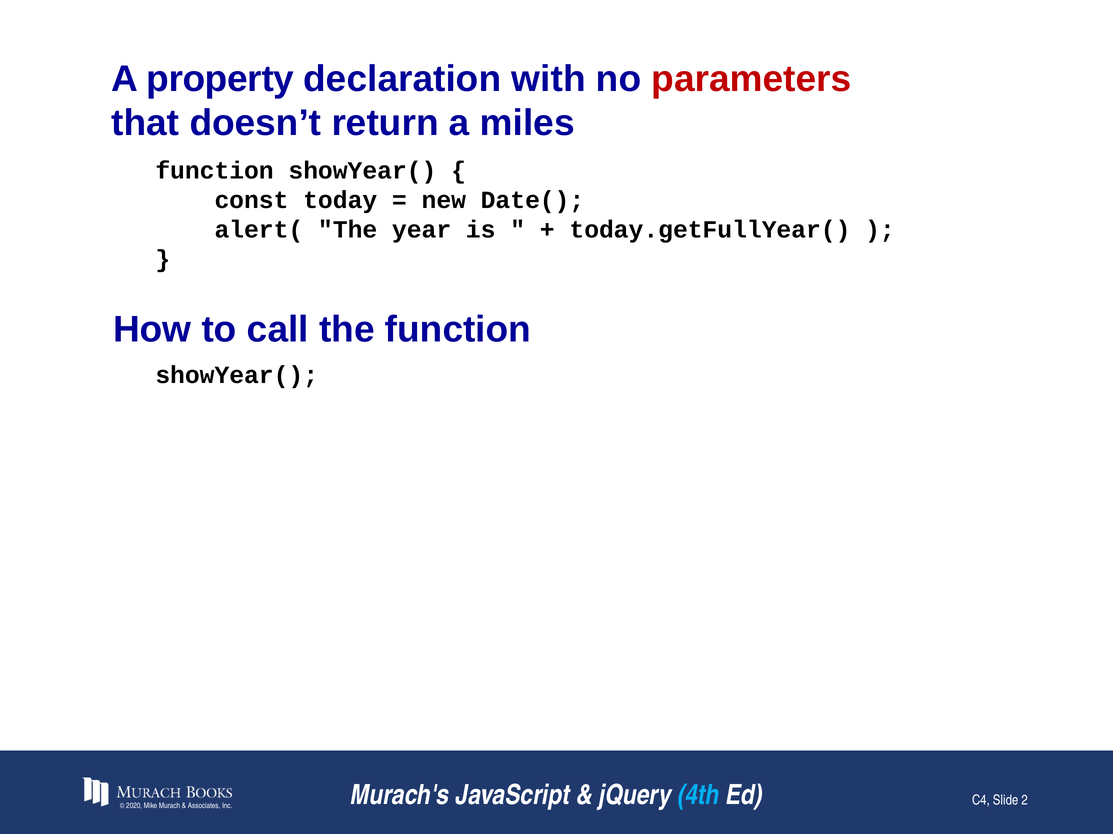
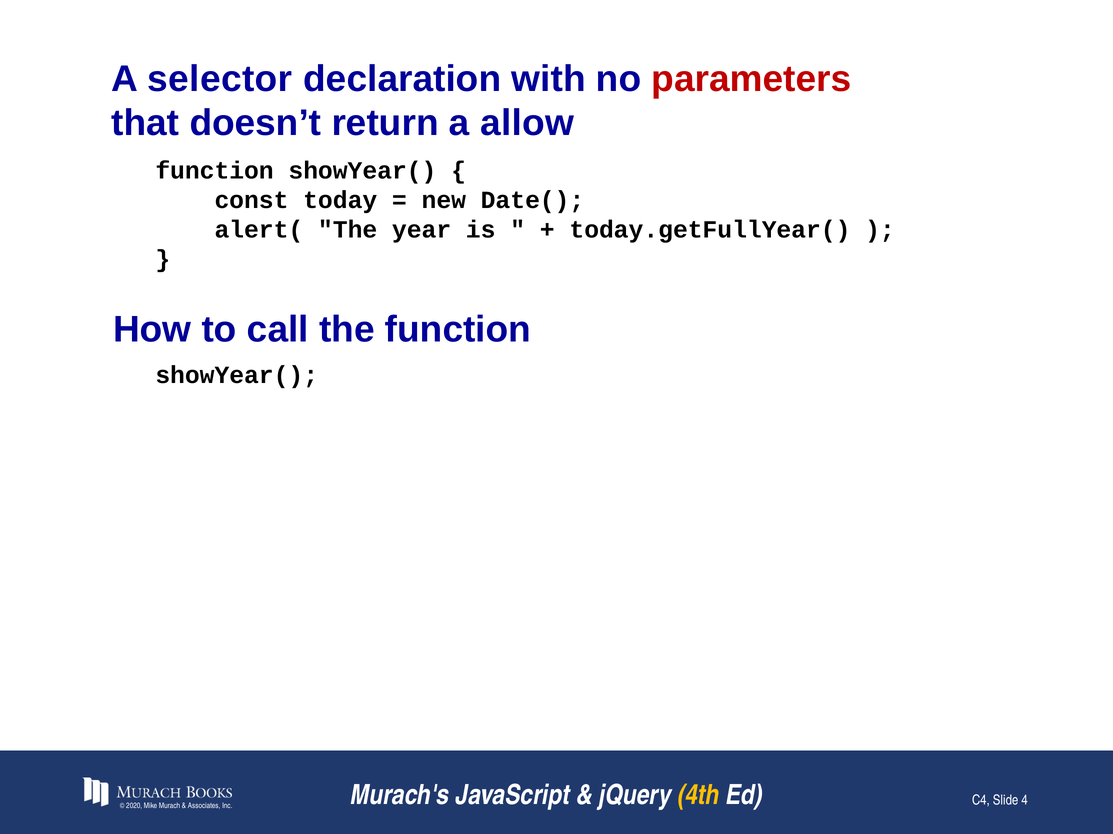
property: property -> selector (220, 79)
miles: miles -> allow (527, 123)
4th colour: light blue -> yellow (699, 796)
2: 2 -> 4 (1025, 801)
